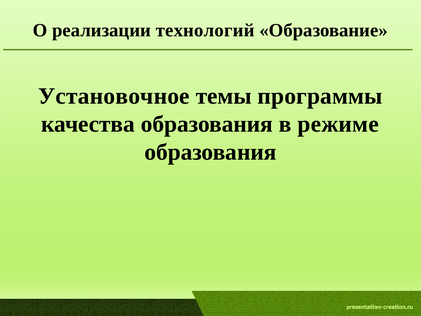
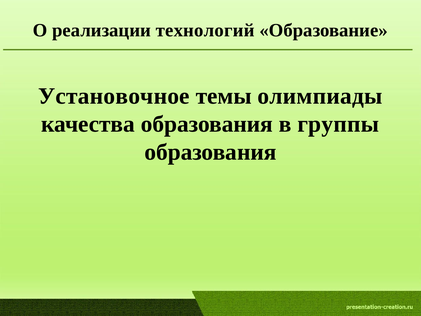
программы: программы -> олимпиады (320, 96)
режиме: режиме -> группы (338, 124)
